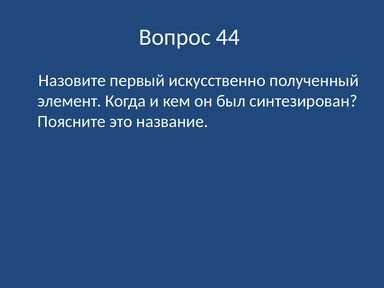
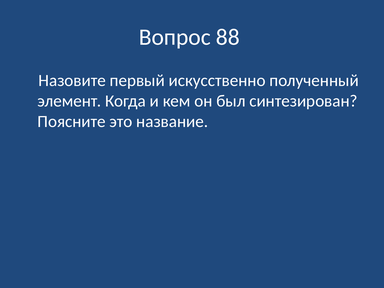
44: 44 -> 88 (228, 37)
